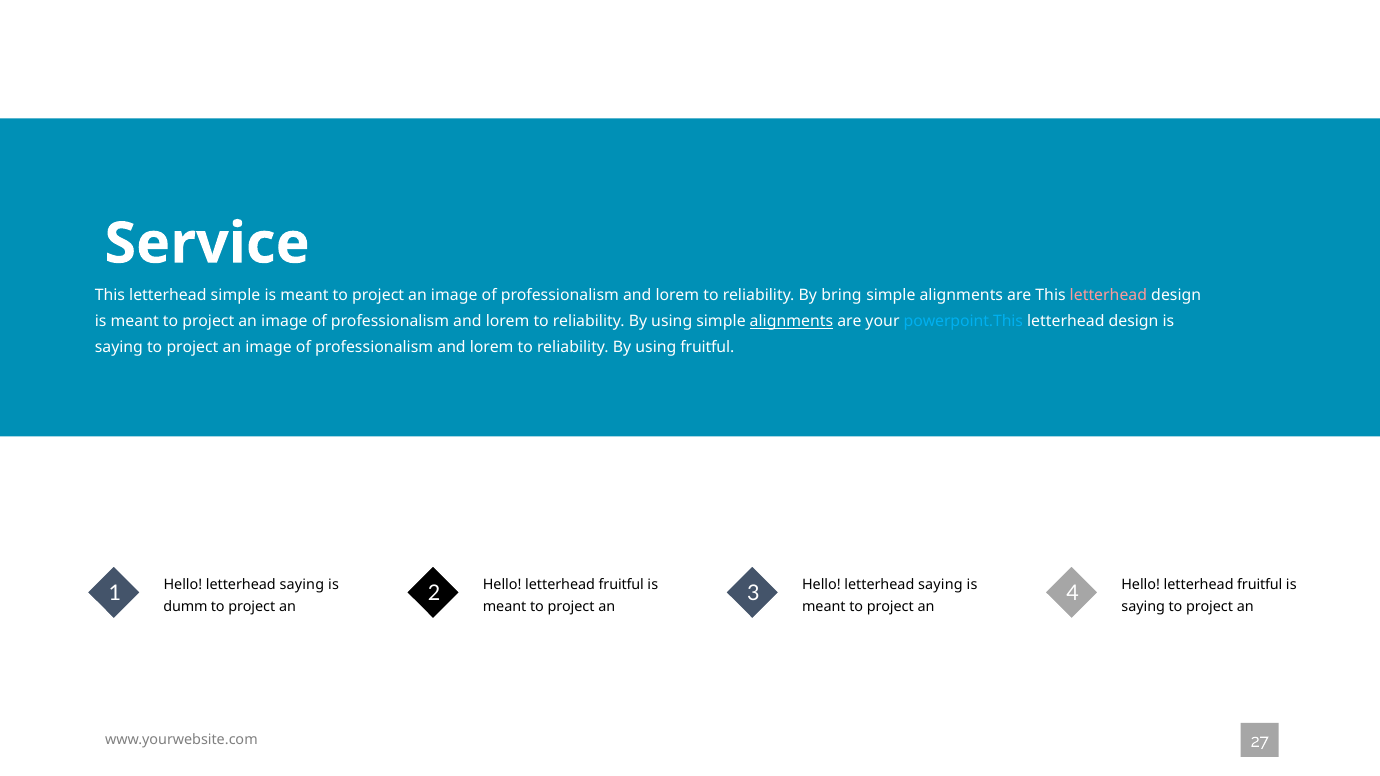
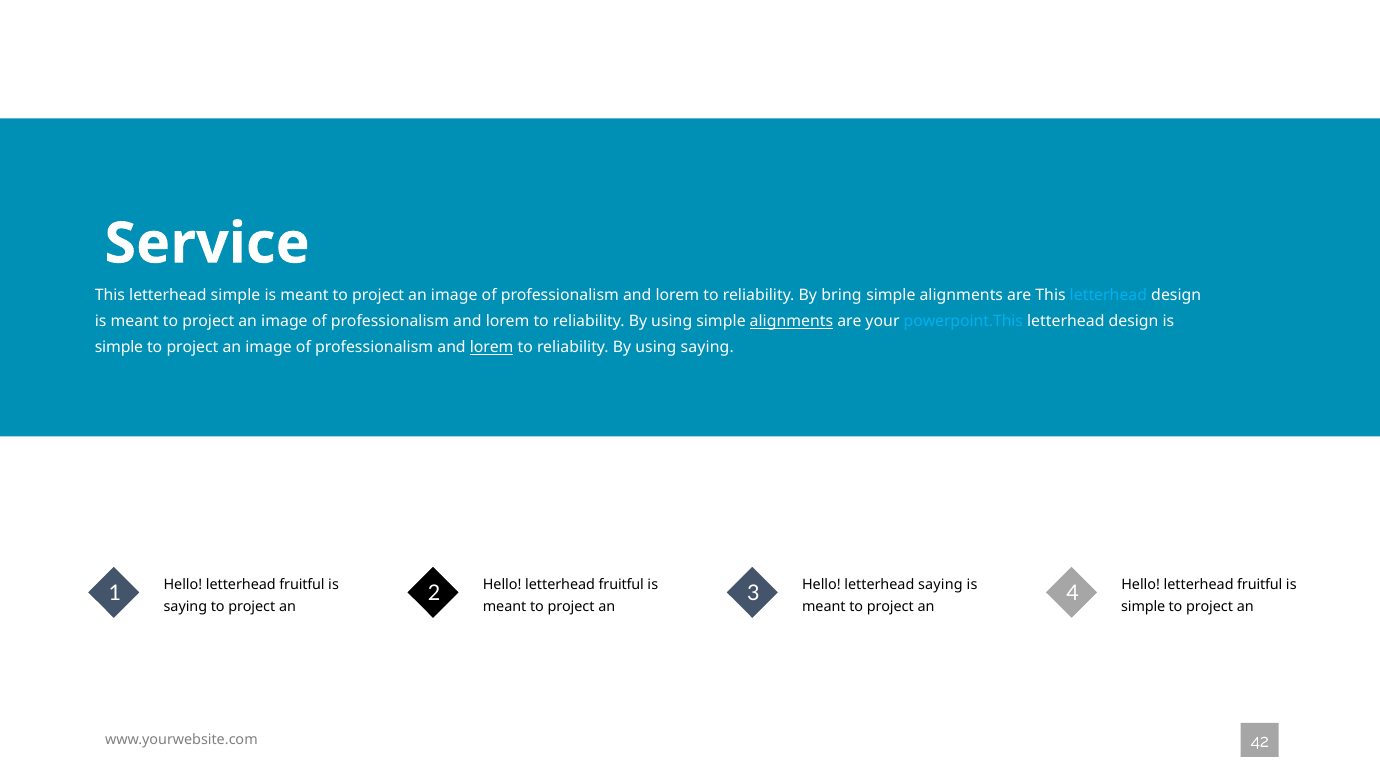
letterhead colour: pink -> light blue (1108, 296)
saying: saying -> simple (119, 348)
lorem underline: none -> present (492, 348)
using fruitful: fruitful -> saying (707, 348)
1 Hello letterhead saying: saying -> fruitful (302, 585)
dumm: dumm -> saying (185, 606)
saying: saying -> simple (1143, 606)
27: 27 -> 42 (1260, 741)
